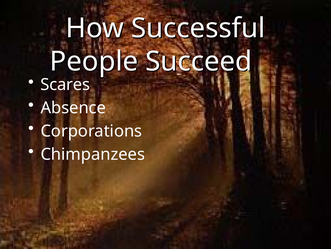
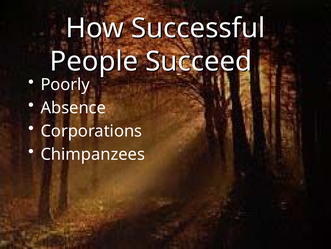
Scares: Scares -> Poorly (65, 84)
